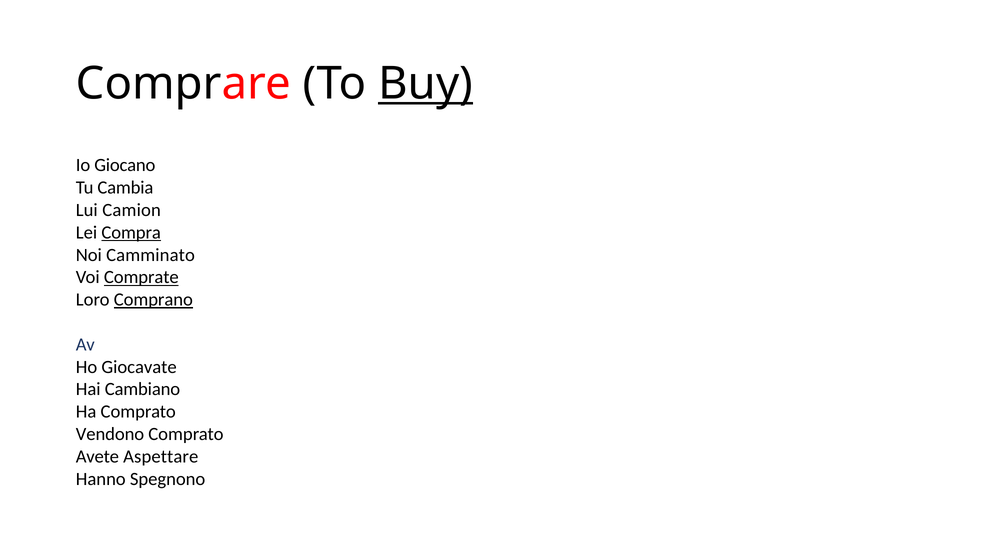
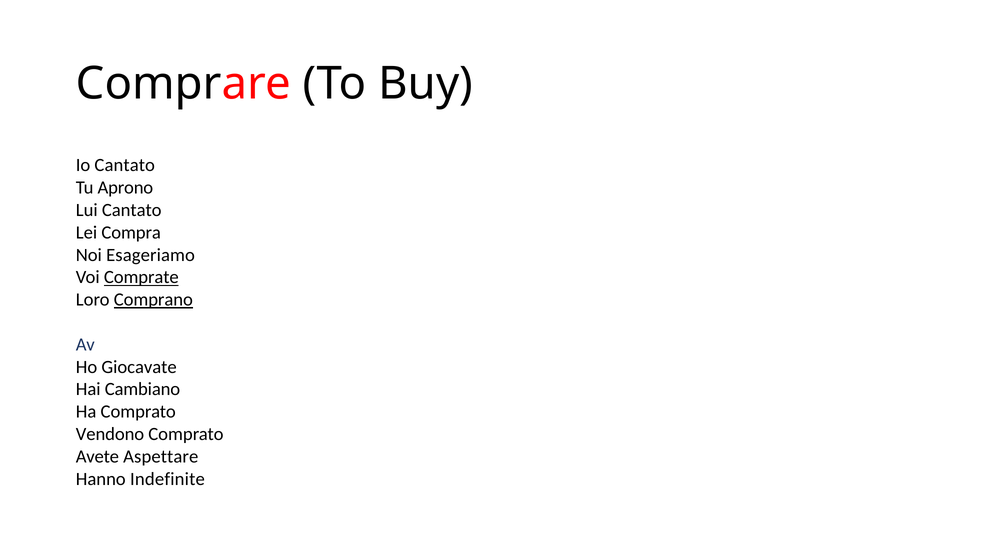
Buy underline: present -> none (426, 84)
Io Giocano: Giocano -> Cantato (125, 165)
Cambia: Cambia -> Aprono (125, 188)
Lui Camion: Camion -> Cantato (132, 210)
Compra underline: present -> none (131, 232)
Camminato: Camminato -> Esageriamo (151, 255)
Spegnono: Spegnono -> Indefinite (167, 479)
